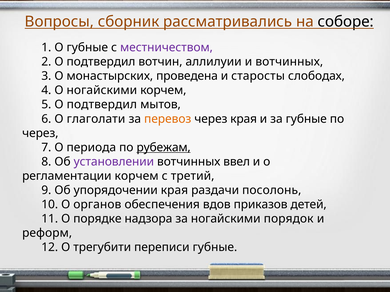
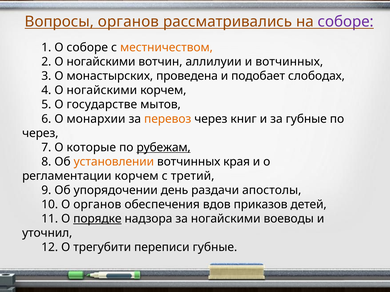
Вопросы сборник: сборник -> органов (128, 22)
соборе colour: black -> purple (346, 22)
О губные: губные -> соборе (87, 48)
местничеством colour: purple -> orange (166, 48)
2 О подтвердил: подтвердил -> ногайскими (101, 62)
старосты: старосты -> подобает (258, 76)
5 О подтвердил: подтвердил -> государстве (102, 105)
глаголати: глаголати -> монархии (96, 119)
через края: края -> книг (244, 119)
периода: периода -> которые (91, 148)
установлении colour: purple -> orange (114, 162)
ввел: ввел -> края (237, 162)
упорядочении края: края -> день (175, 191)
посолонь: посолонь -> апостолы (272, 191)
порядке underline: none -> present (97, 219)
порядок: порядок -> воеводы (289, 219)
реформ: реформ -> уточнил (47, 233)
